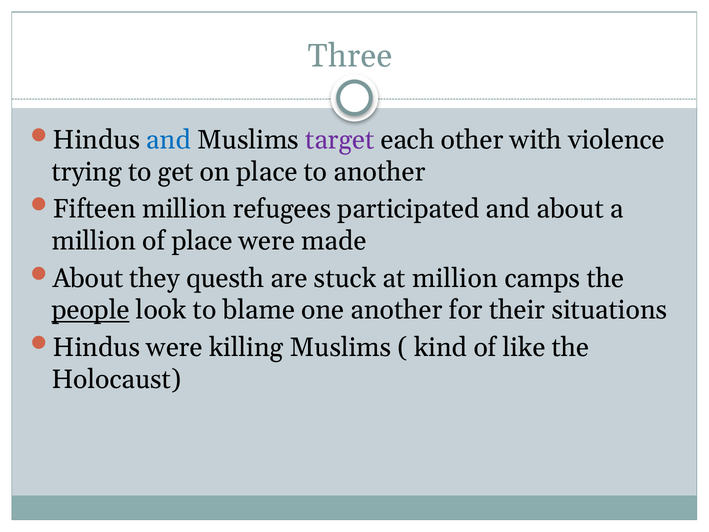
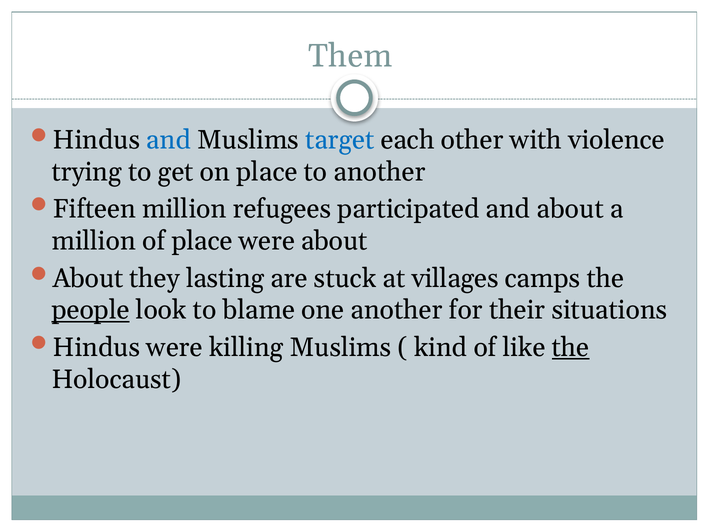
Three: Three -> Them (350, 56)
target colour: purple -> blue (340, 140)
were made: made -> about (334, 241)
questh: questh -> lasting (225, 278)
at million: million -> villages (455, 278)
the underline: none -> present (571, 347)
